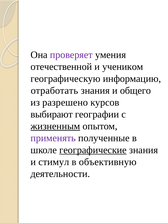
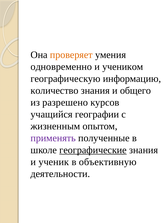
проверяет colour: purple -> orange (71, 55)
отечественной: отечественной -> одновременно (61, 67)
отработать: отработать -> количество (54, 91)
выбирают: выбирают -> учащийся (52, 115)
жизненным underline: present -> none (55, 127)
стимул: стимул -> ученик (54, 163)
